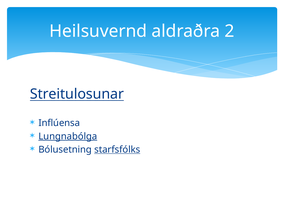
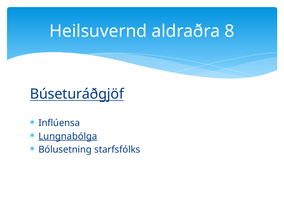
2: 2 -> 8 (230, 31)
Streitulosunar: Streitulosunar -> Búseturáðgjöf (77, 94)
starfsfólks underline: present -> none (117, 150)
